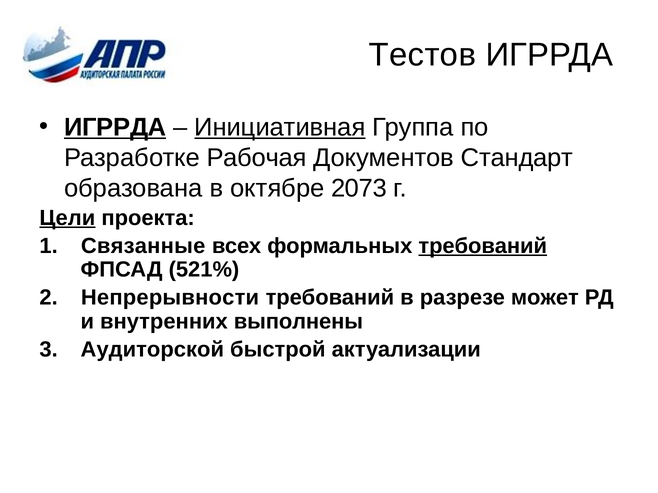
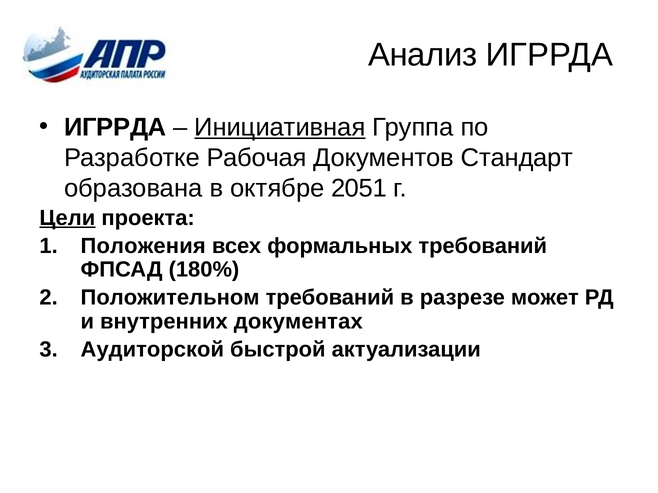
Тестов: Тестов -> Анализ (423, 55)
ИГРРДА underline: present -> none (115, 127)
2073: 2073 -> 2051 (359, 188)
Связанные: Связанные -> Положения (143, 246)
требований underline: present -> none (483, 246)
521%: 521% -> 180% (204, 270)
Непрерывности: Непрерывности -> Положительном (170, 298)
выполнены: выполнены -> документах (298, 322)
